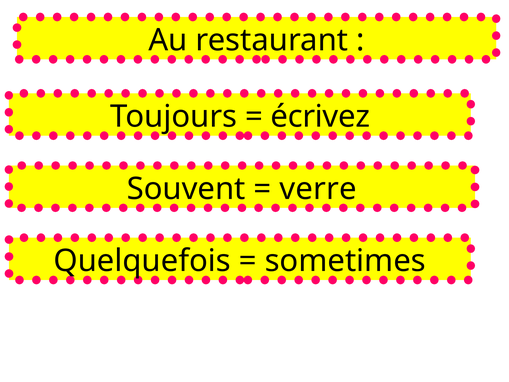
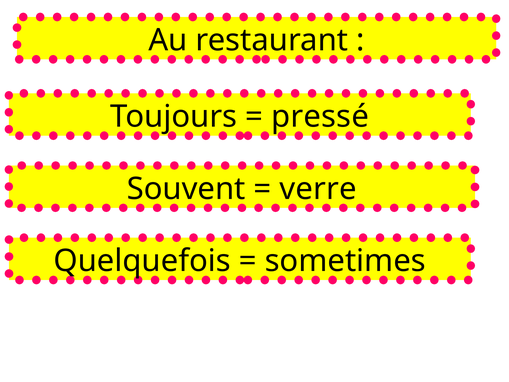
écrivez: écrivez -> pressé (320, 117)
